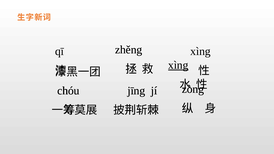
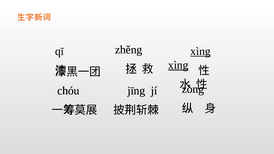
xìng underline: none -> present (201, 51)
